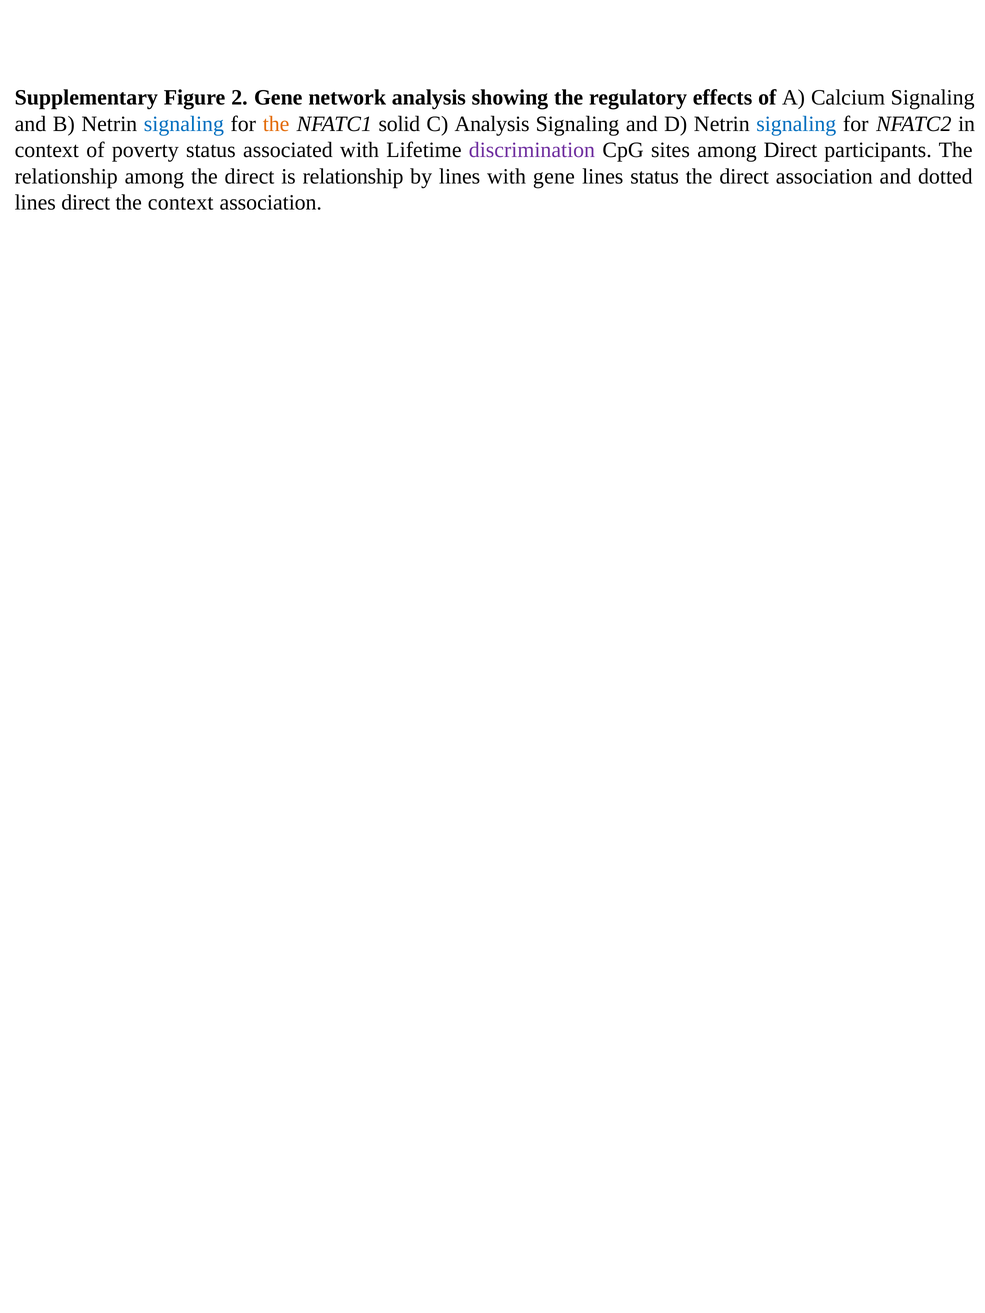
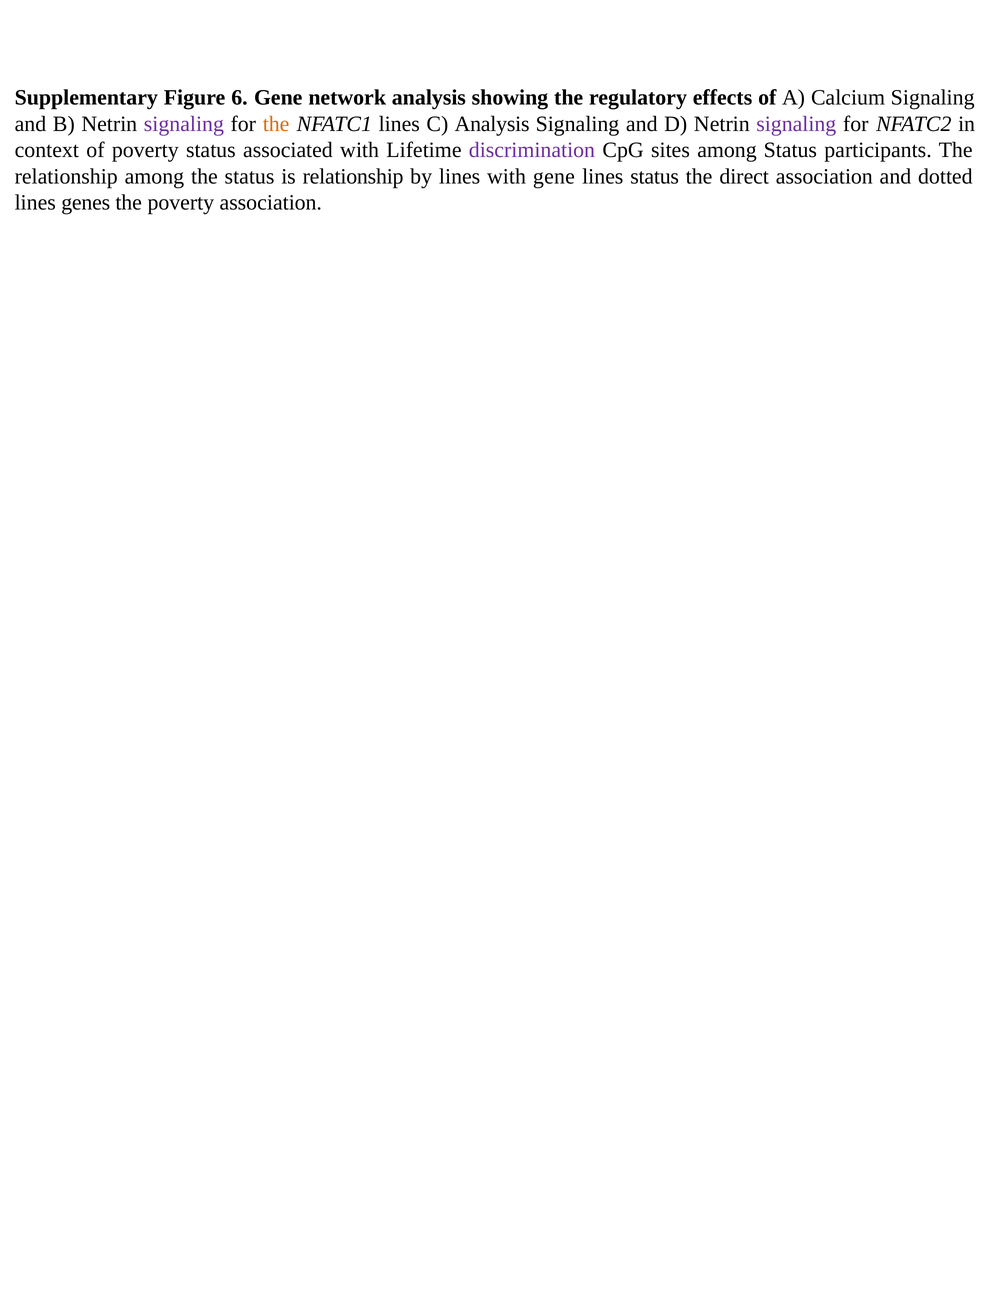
2: 2 -> 6 (239, 98)
signaling colour: blue -> purple (184, 124)
NFATC1 solid: solid -> lines (399, 124)
signaling colour: blue -> purple (796, 124)
among Direct: Direct -> Status (790, 150)
among the direct: direct -> status (250, 176)
lines direct: direct -> genes (86, 203)
the context: context -> poverty (181, 203)
